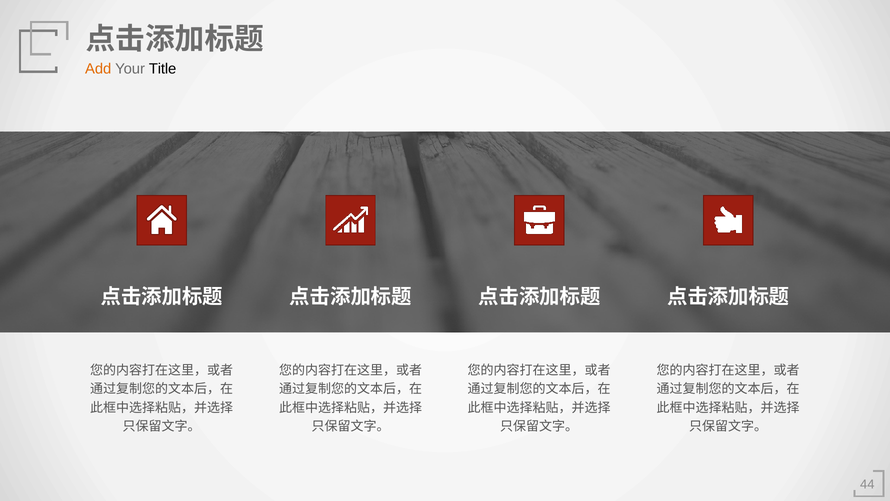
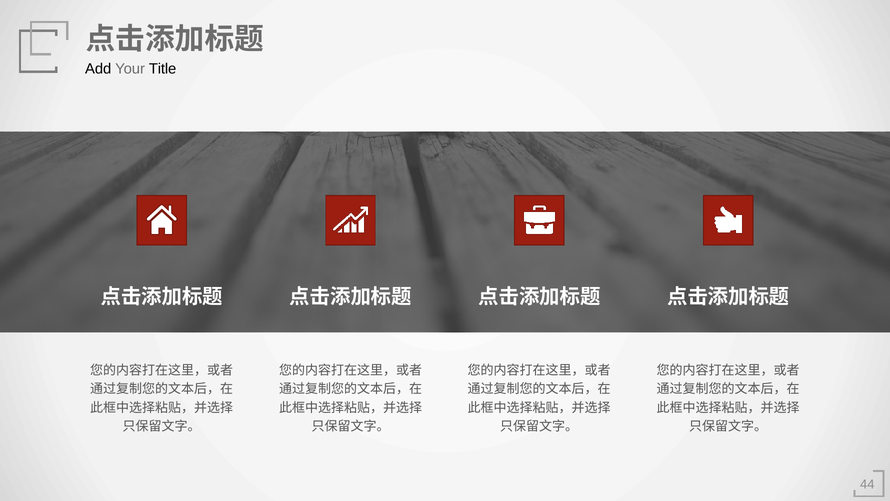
Add colour: orange -> black (98, 69)
